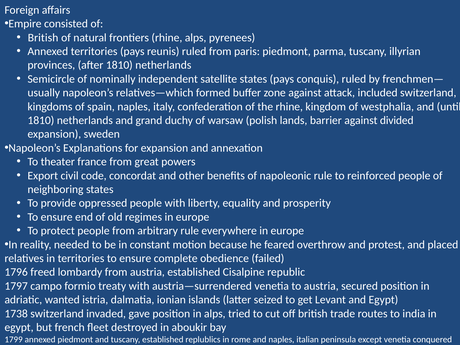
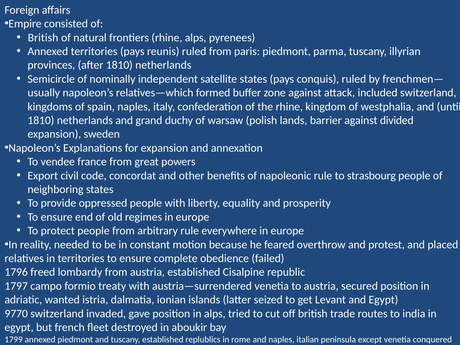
theater: theater -> vendee (58, 162)
reinforced: reinforced -> strasbourg (371, 176)
1738: 1738 -> 9770 (16, 314)
